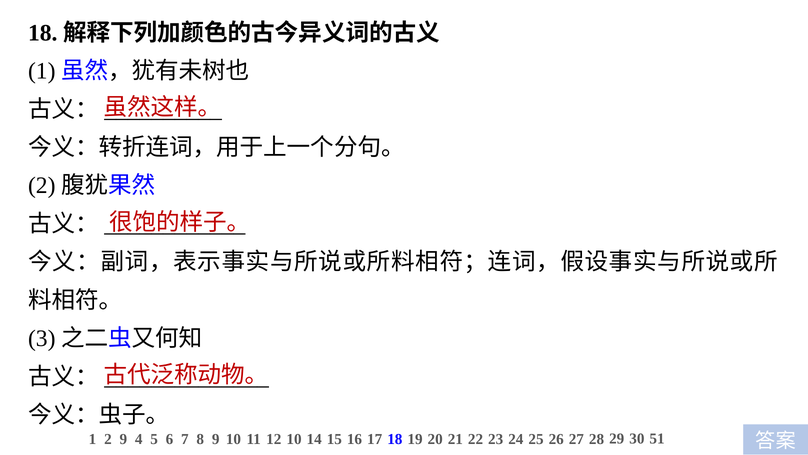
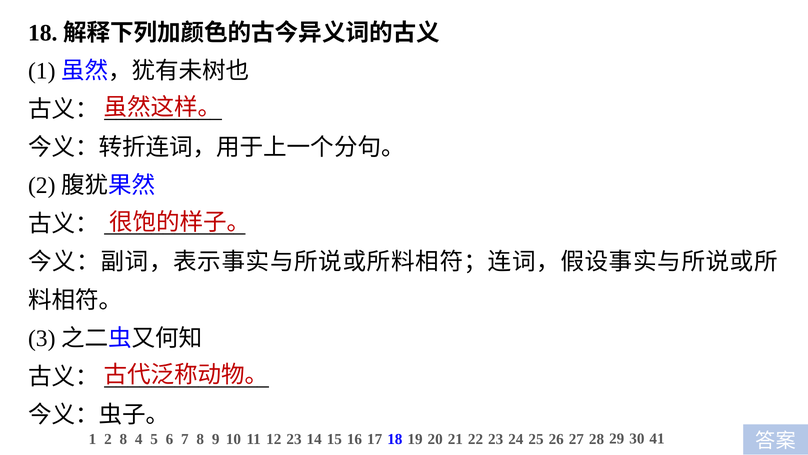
2 9: 9 -> 8 (123, 439)
12 10: 10 -> 23 (294, 439)
51: 51 -> 41 (657, 438)
